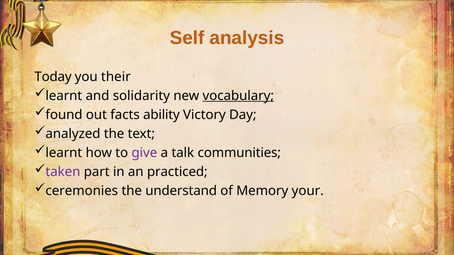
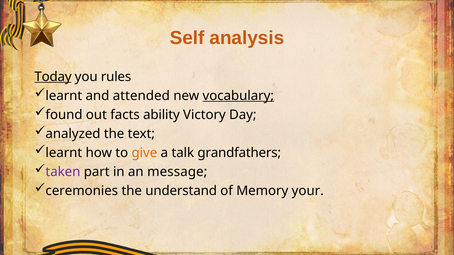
Today underline: none -> present (53, 77)
their: their -> rules (116, 77)
solidarity: solidarity -> attended (141, 96)
give colour: purple -> orange (144, 153)
communities: communities -> grandfathers (239, 153)
practiced: practiced -> message (177, 172)
